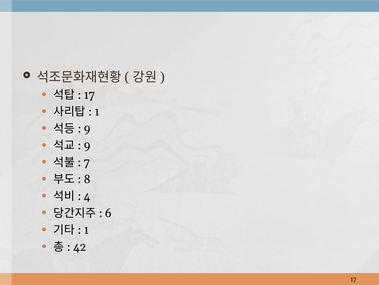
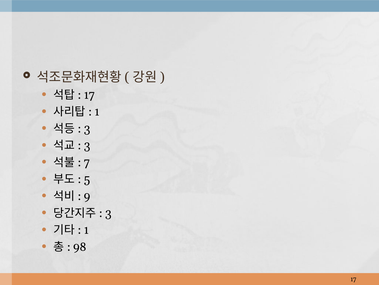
9: 9 -> 3 (87, 128)
9: 9 -> 3 (87, 145)
8: 8 -> 5 (87, 179)
4: 4 -> 9 (87, 196)
6: 6 -> 3 (108, 213)
42: 42 -> 98 (80, 246)
